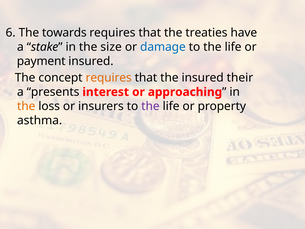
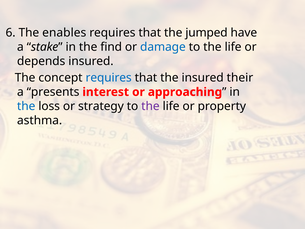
towards: towards -> enables (64, 33)
treaties: treaties -> jumped (207, 33)
size: size -> find (111, 47)
payment: payment -> depends (41, 61)
requires colour: orange -> blue (109, 78)
the colour: orange -> blue (26, 106)
insurers: insurers -> strategy (101, 106)
